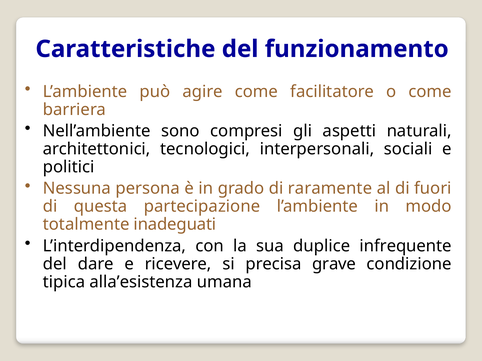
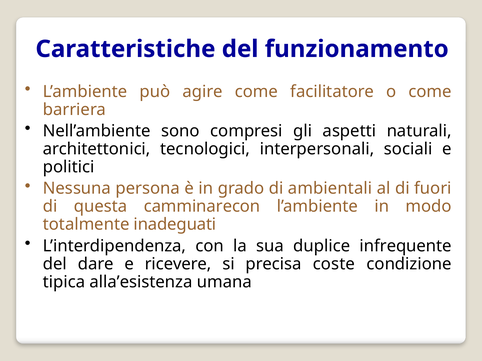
raramente: raramente -> ambientali (330, 189)
partecipazione: partecipazione -> camminarecon (202, 207)
grave: grave -> coste (334, 264)
